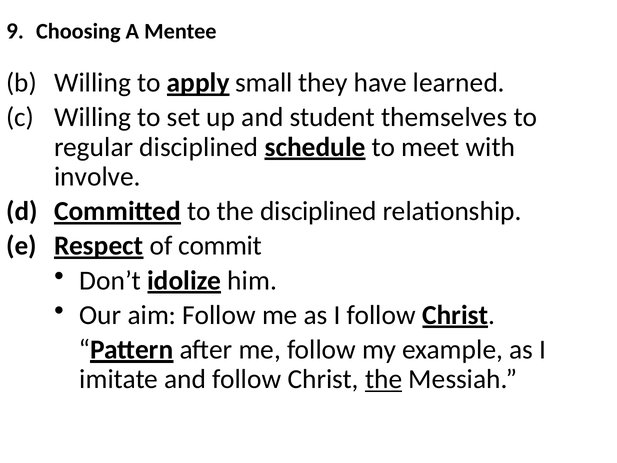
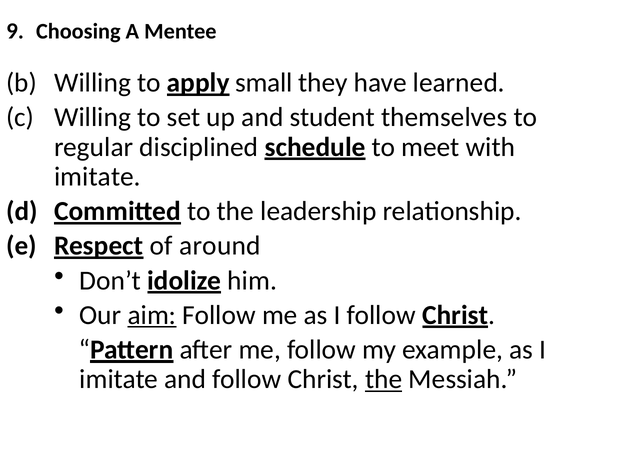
involve: involve -> imitate (98, 177)
the disciplined: disciplined -> leadership (318, 211)
commit: commit -> around (220, 246)
aim underline: none -> present (152, 315)
